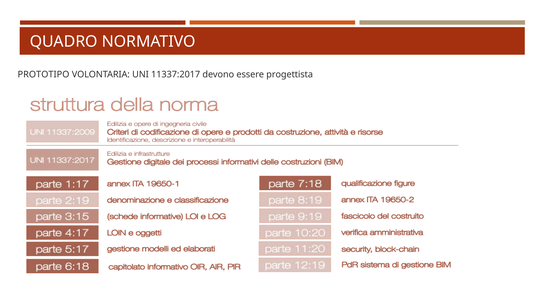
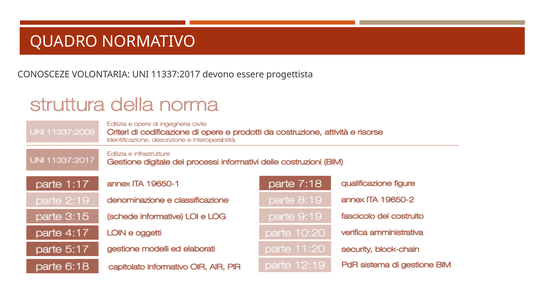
PROTOTIPO: PROTOTIPO -> CONOSCEZE (44, 74)
